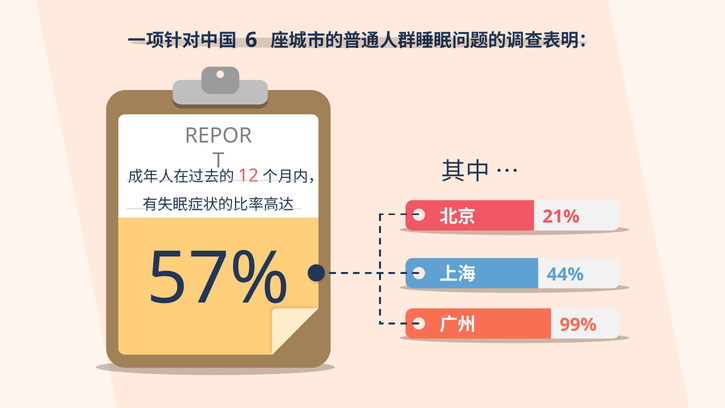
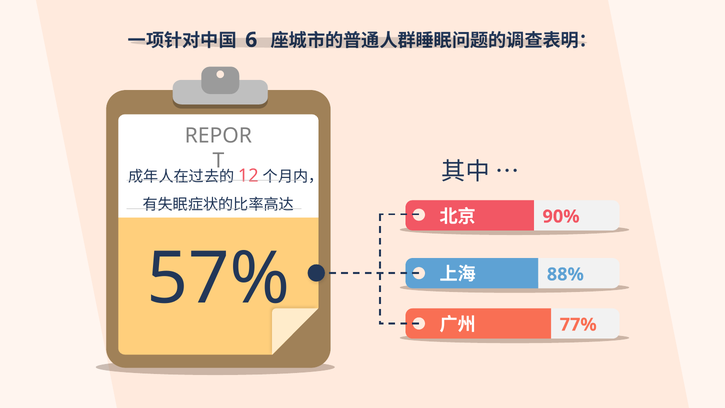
21%: 21% -> 90% (561, 216)
44%: 44% -> 88% (565, 274)
99%: 99% -> 77% (578, 325)
